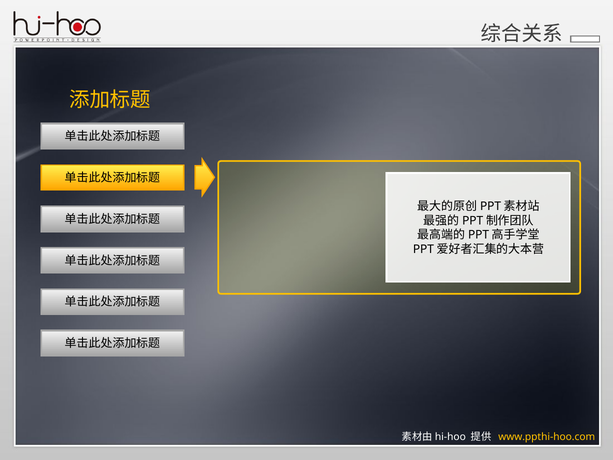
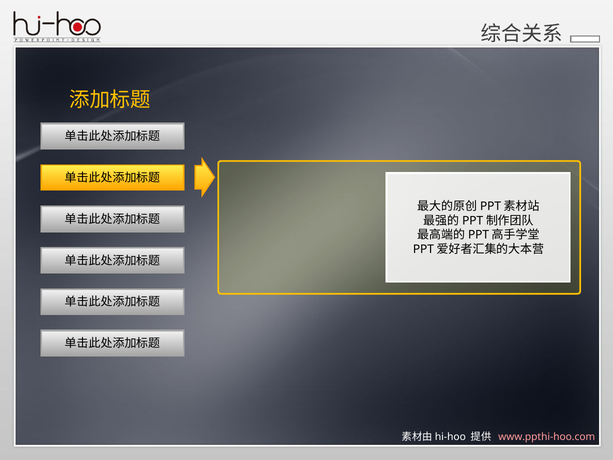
www.ppthi-hoo.com colour: yellow -> pink (547, 437)
